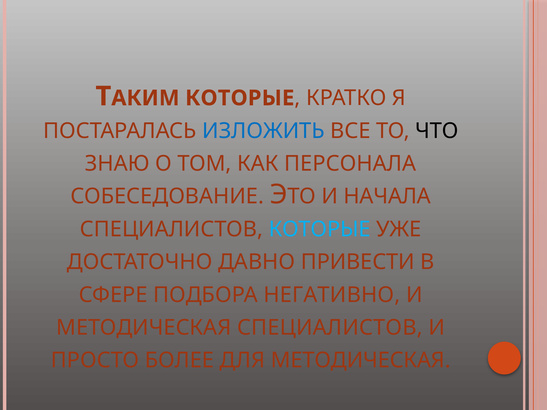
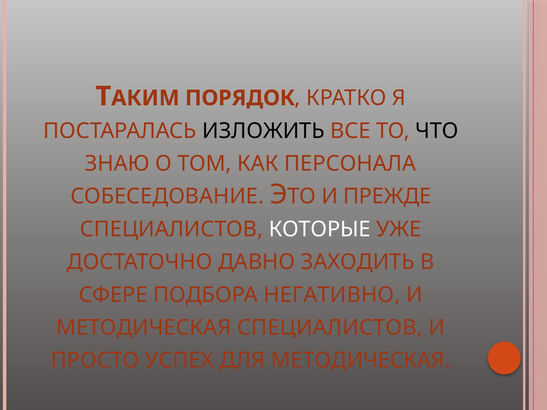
КОТОРЫЕ: КОТОРЫЕ -> ПОРЯДОК (240, 98)
ИЗЛОЖИТЬ colour: blue -> black (263, 131)
НАЧАЛА: НАЧАЛА -> ПРЕЖДЕ (387, 197)
КОТОРЫЕ colour: light blue -> white (320, 229)
ПРИВЕСТИ: ПРИВЕСТИ -> ЗАХОДИТЬ (358, 262)
БОЛЕЕ: БОЛЕЕ -> УСПЕХ (179, 361)
